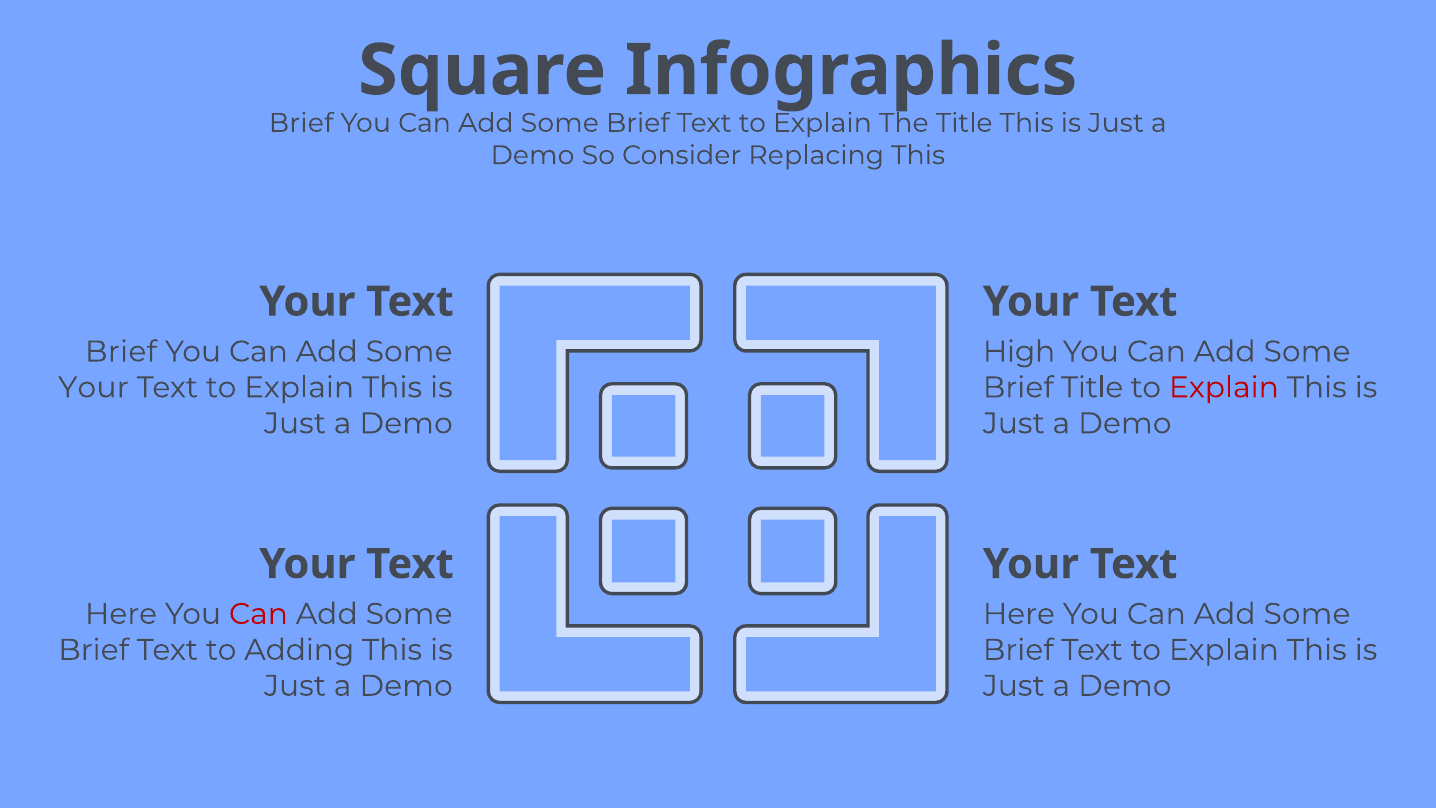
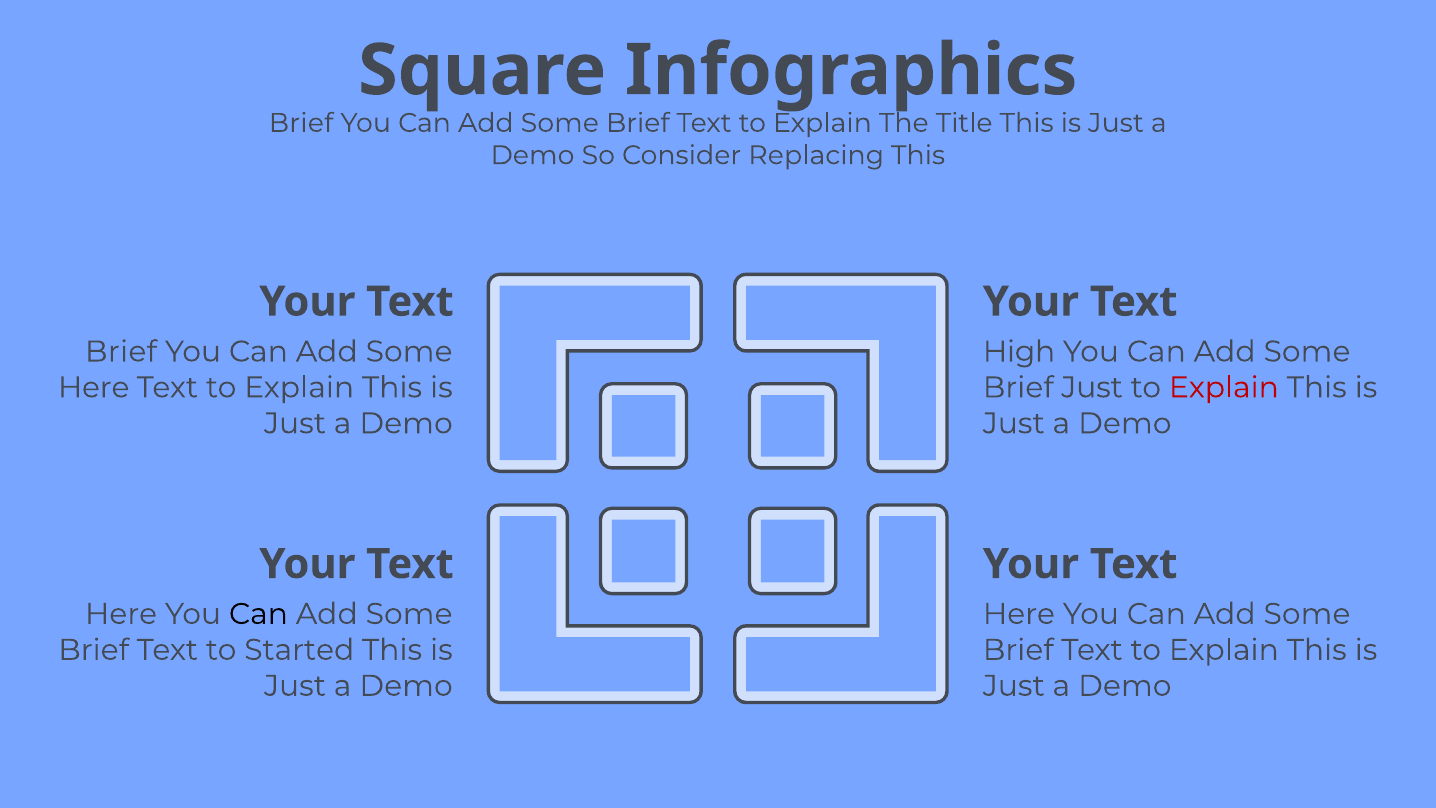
Your: Your -> Here (94, 387)
Brief Title: Title -> Just (1092, 387)
Can colour: red -> black (258, 614)
Adding: Adding -> Started (299, 650)
